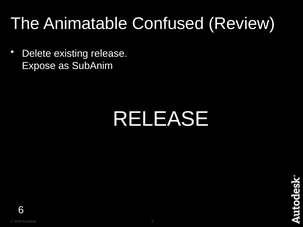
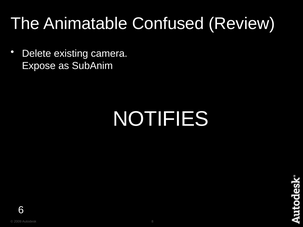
existing release: release -> camera (109, 54)
RELEASE: RELEASE -> NOTIFIES (161, 119)
